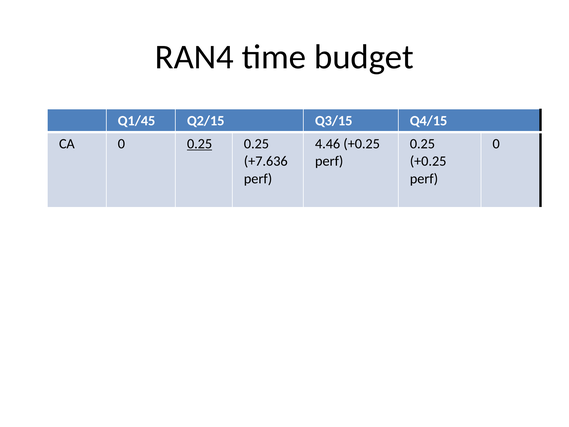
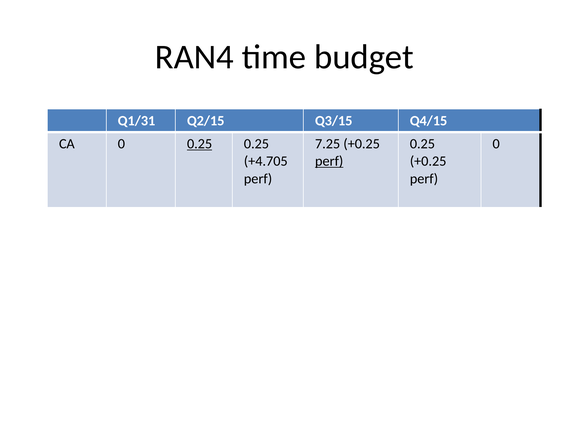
Q1/45: Q1/45 -> Q1/31 (137, 121)
4.46: 4.46 -> 7.25 (328, 144)
+7.636: +7.636 -> +4.705 (266, 161)
perf underline: none -> present (329, 161)
